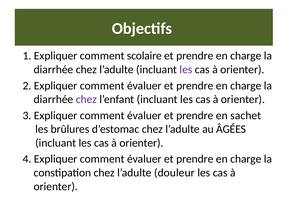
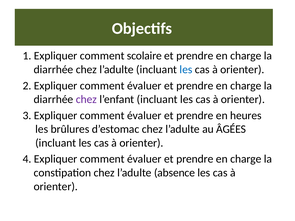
les colour: purple -> blue (186, 70)
sachet: sachet -> heures (246, 116)
douleur: douleur -> absence (174, 173)
